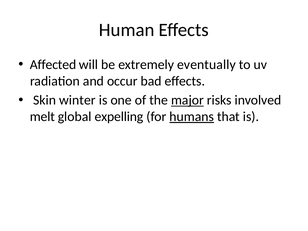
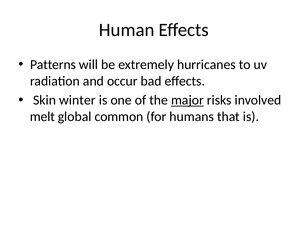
Affected: Affected -> Patterns (53, 65)
eventually: eventually -> hurricanes (206, 65)
expelling: expelling -> common (119, 117)
humans underline: present -> none (192, 117)
